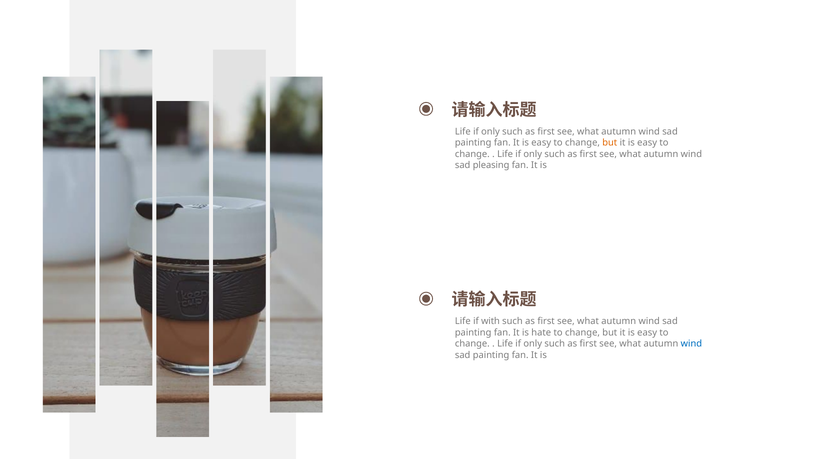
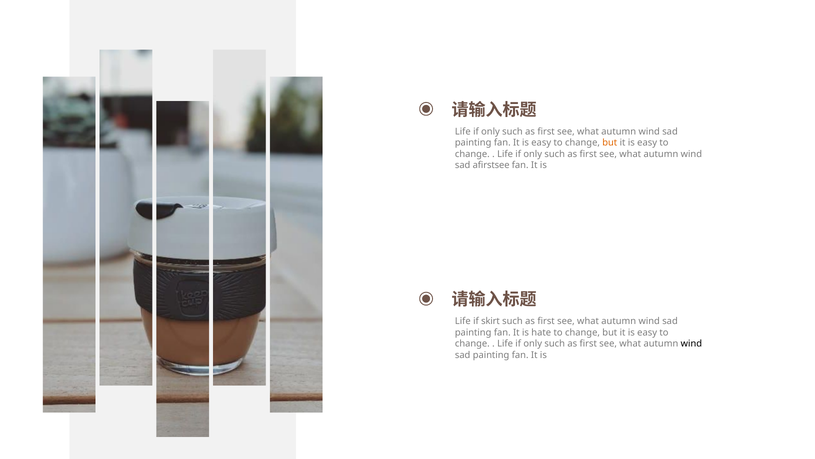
pleasing: pleasing -> afirstsee (491, 165)
with: with -> skirt (491, 321)
wind colour: blue -> black (691, 343)
